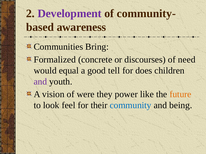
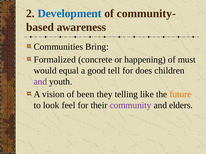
Development colour: purple -> blue (70, 13)
discourses: discourses -> happening (145, 60)
need: need -> must (187, 60)
were: were -> been (86, 95)
power: power -> telling (126, 95)
community colour: blue -> purple (131, 106)
being: being -> elders (181, 106)
